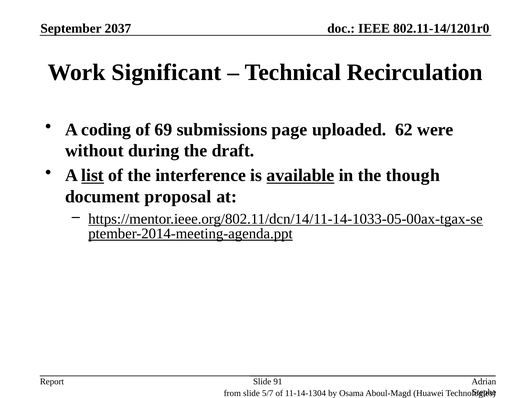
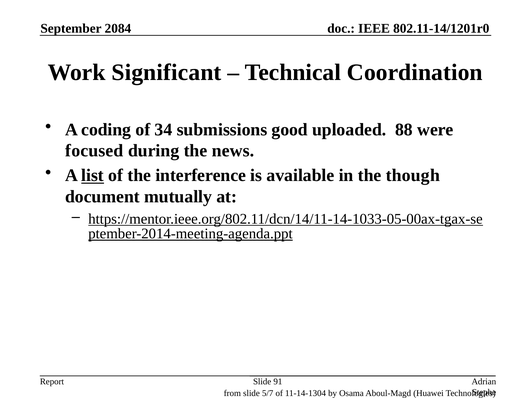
2037: 2037 -> 2084 (118, 28)
Recirculation: Recirculation -> Coordination (415, 72)
69: 69 -> 34 (163, 130)
page: page -> good (290, 130)
62: 62 -> 88 (404, 130)
without: without -> focused (94, 151)
draft: draft -> news (233, 151)
available underline: present -> none (300, 176)
proposal: proposal -> mutually (178, 197)
